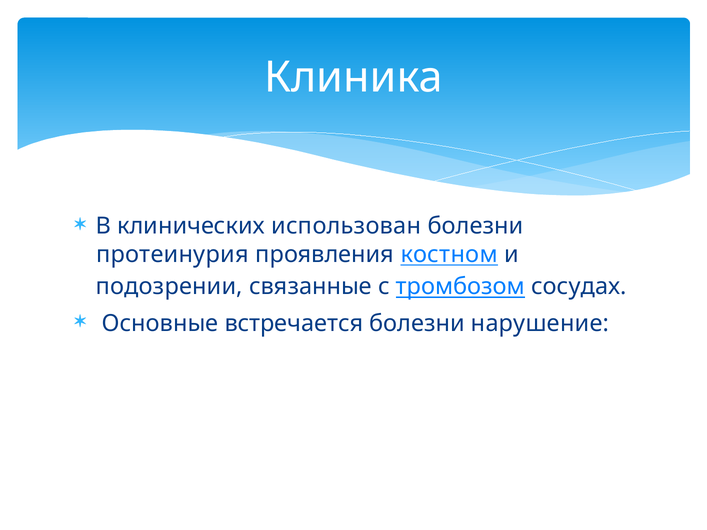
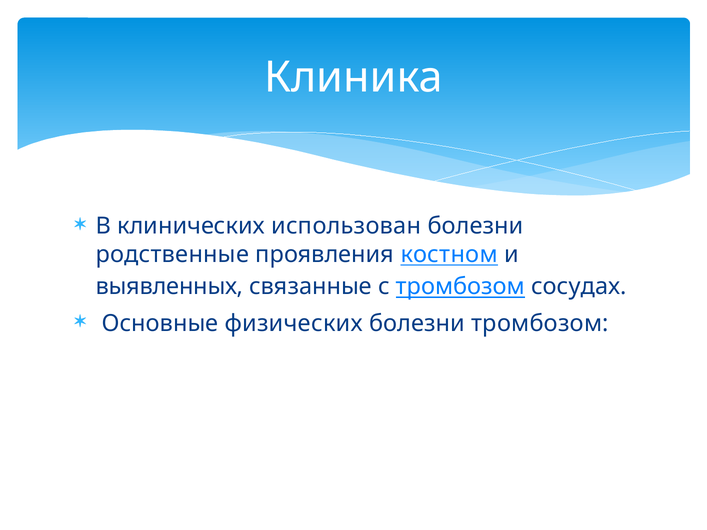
протеинурия: протеинурия -> родственные (172, 254)
подозрении: подозрении -> выявленных (169, 287)
встречается: встречается -> физических (294, 324)
болезни нарушение: нарушение -> тромбозом (540, 324)
